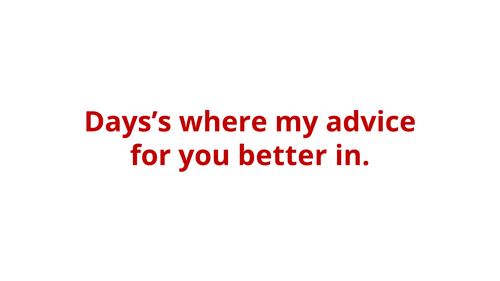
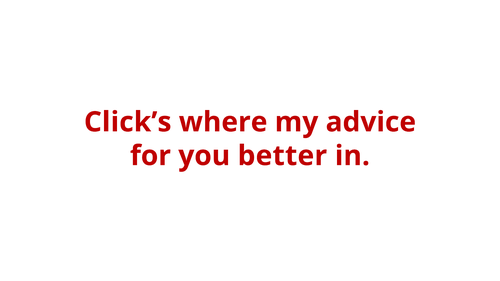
Days’s: Days’s -> Click’s (128, 122)
